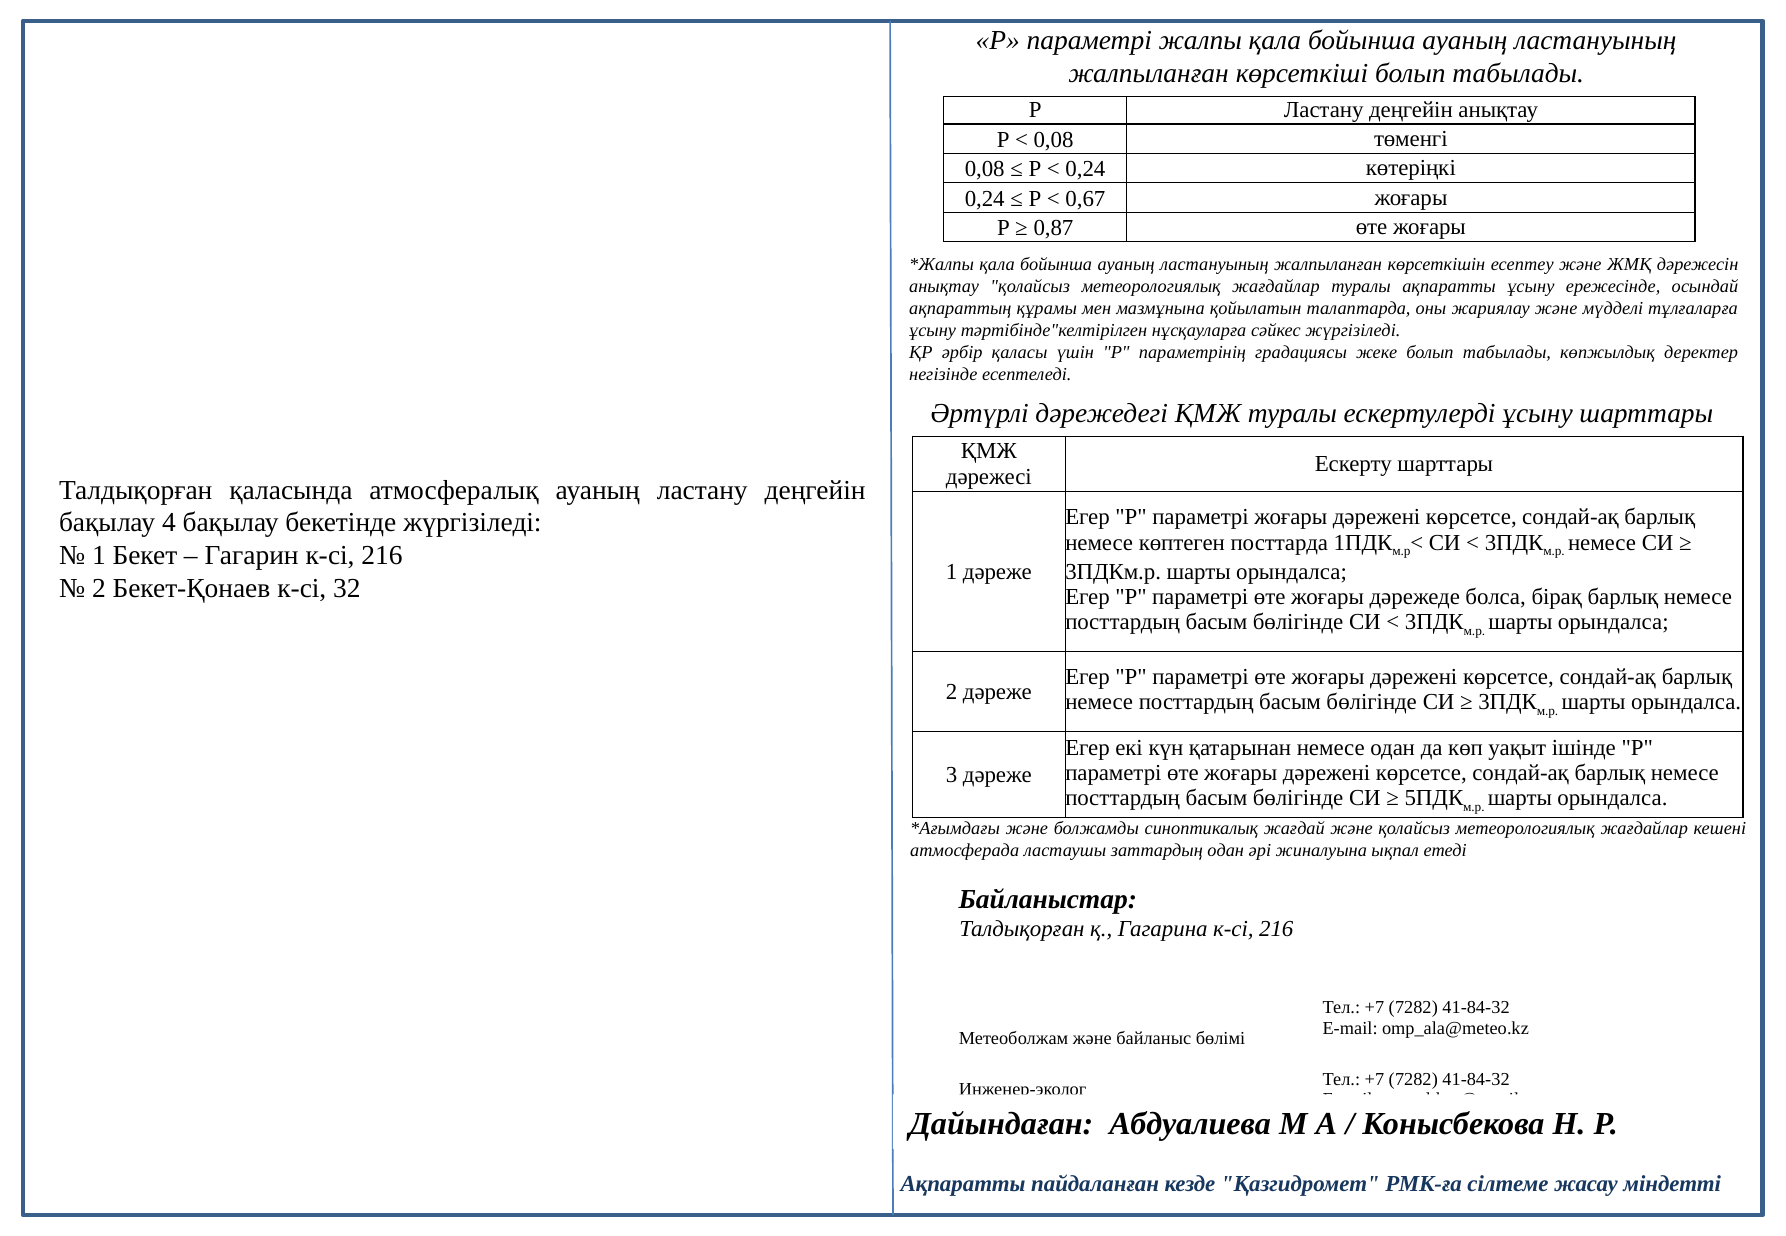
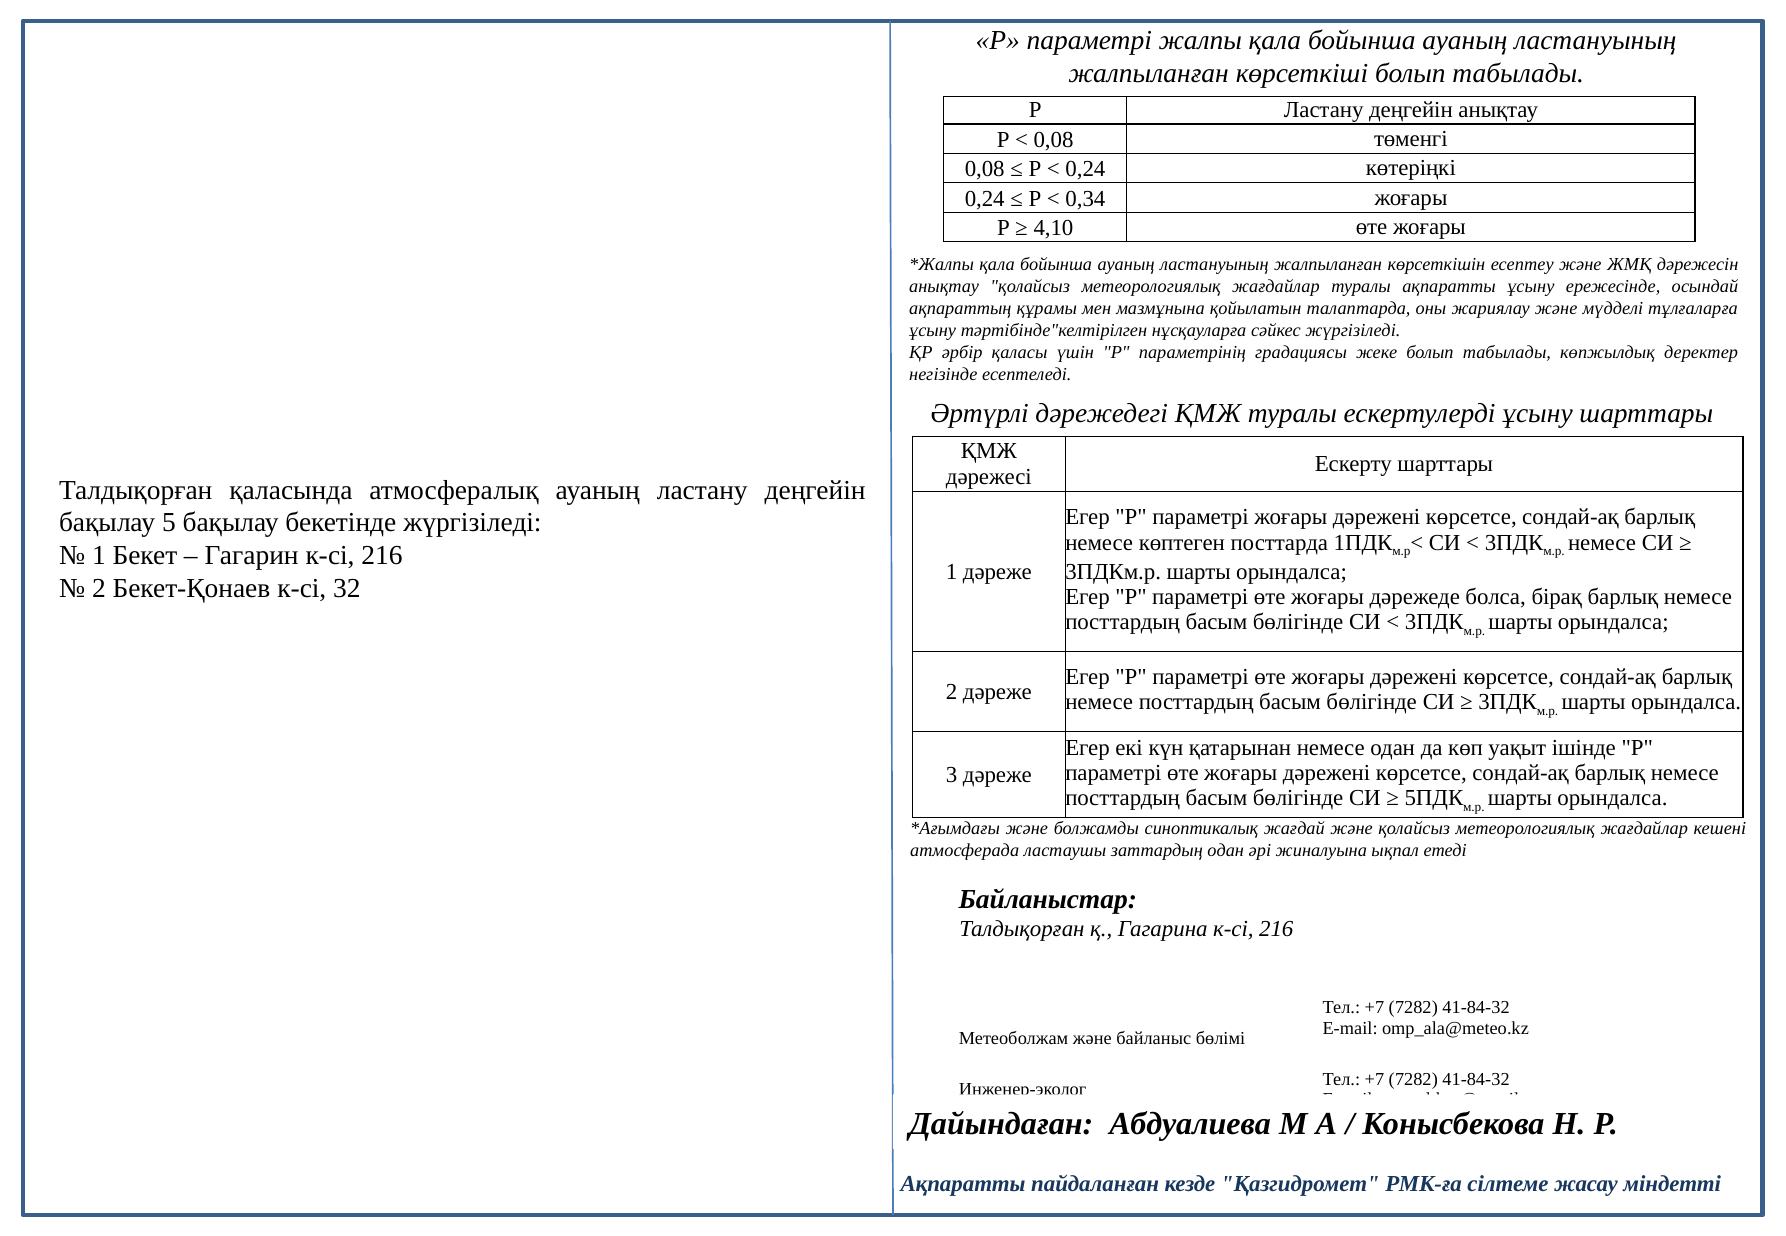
0,67: 0,67 -> 0,34 (1085, 199)
0,87: 0,87 -> 4,10 (1053, 228)
4: 4 -> 5 (169, 523)
